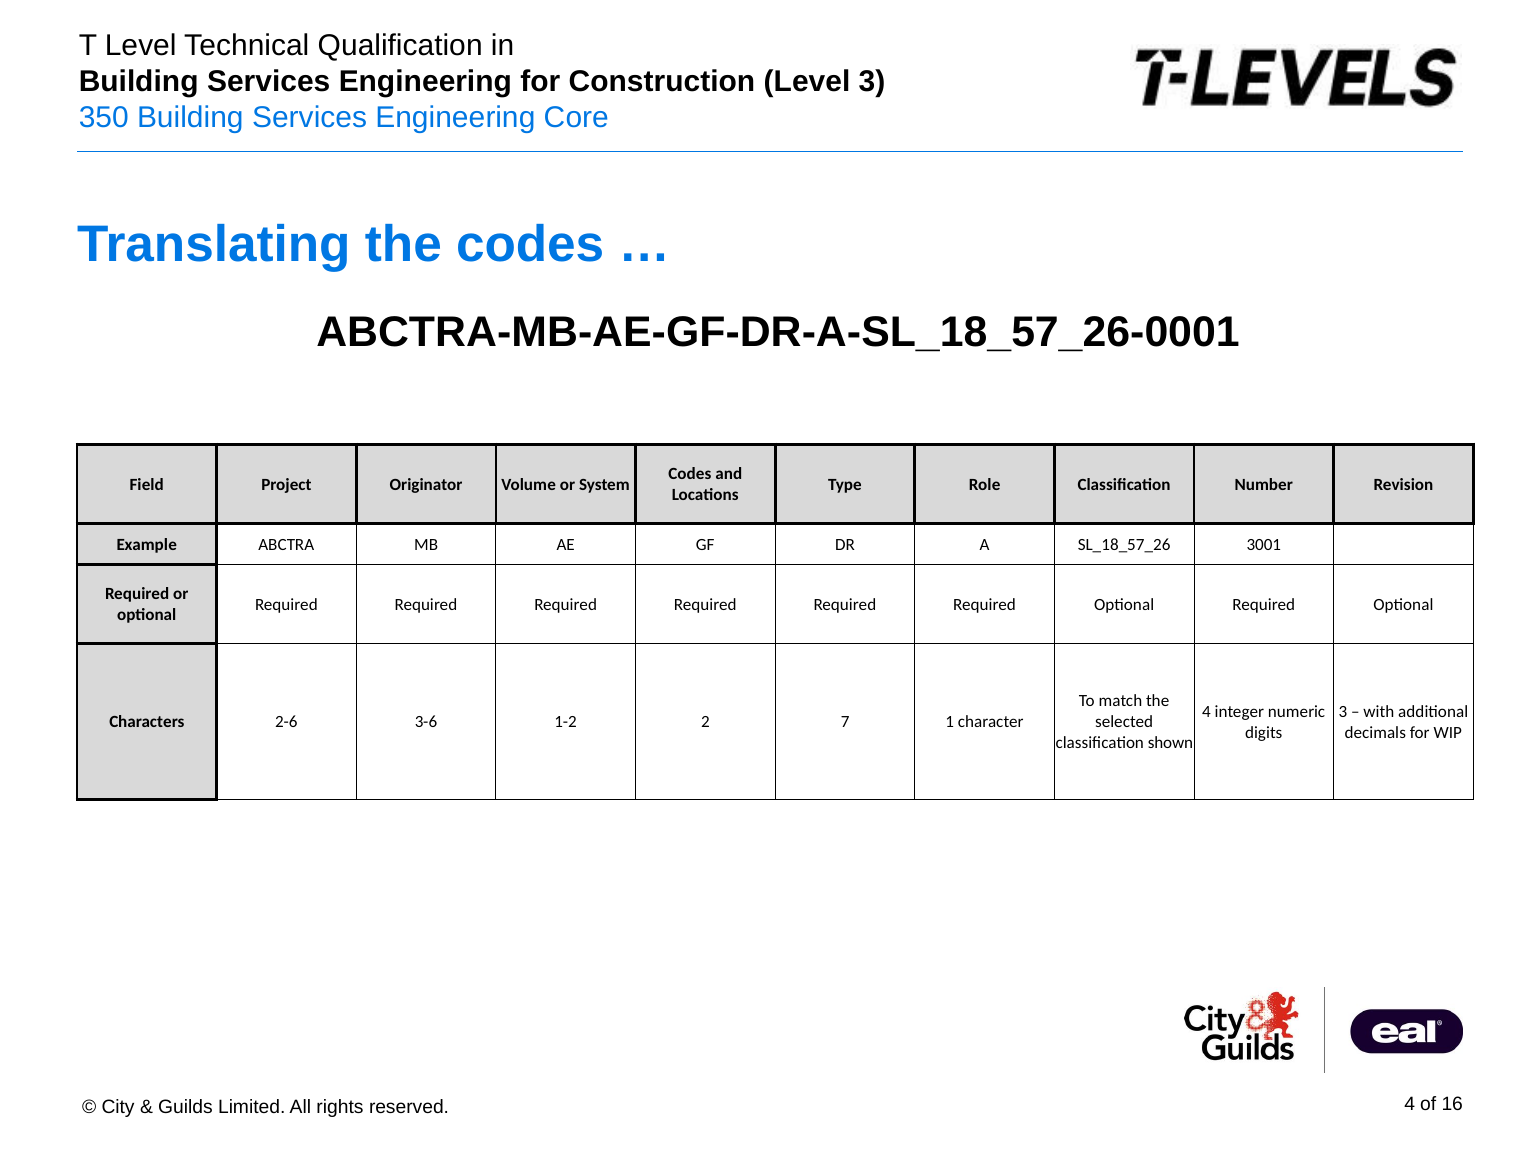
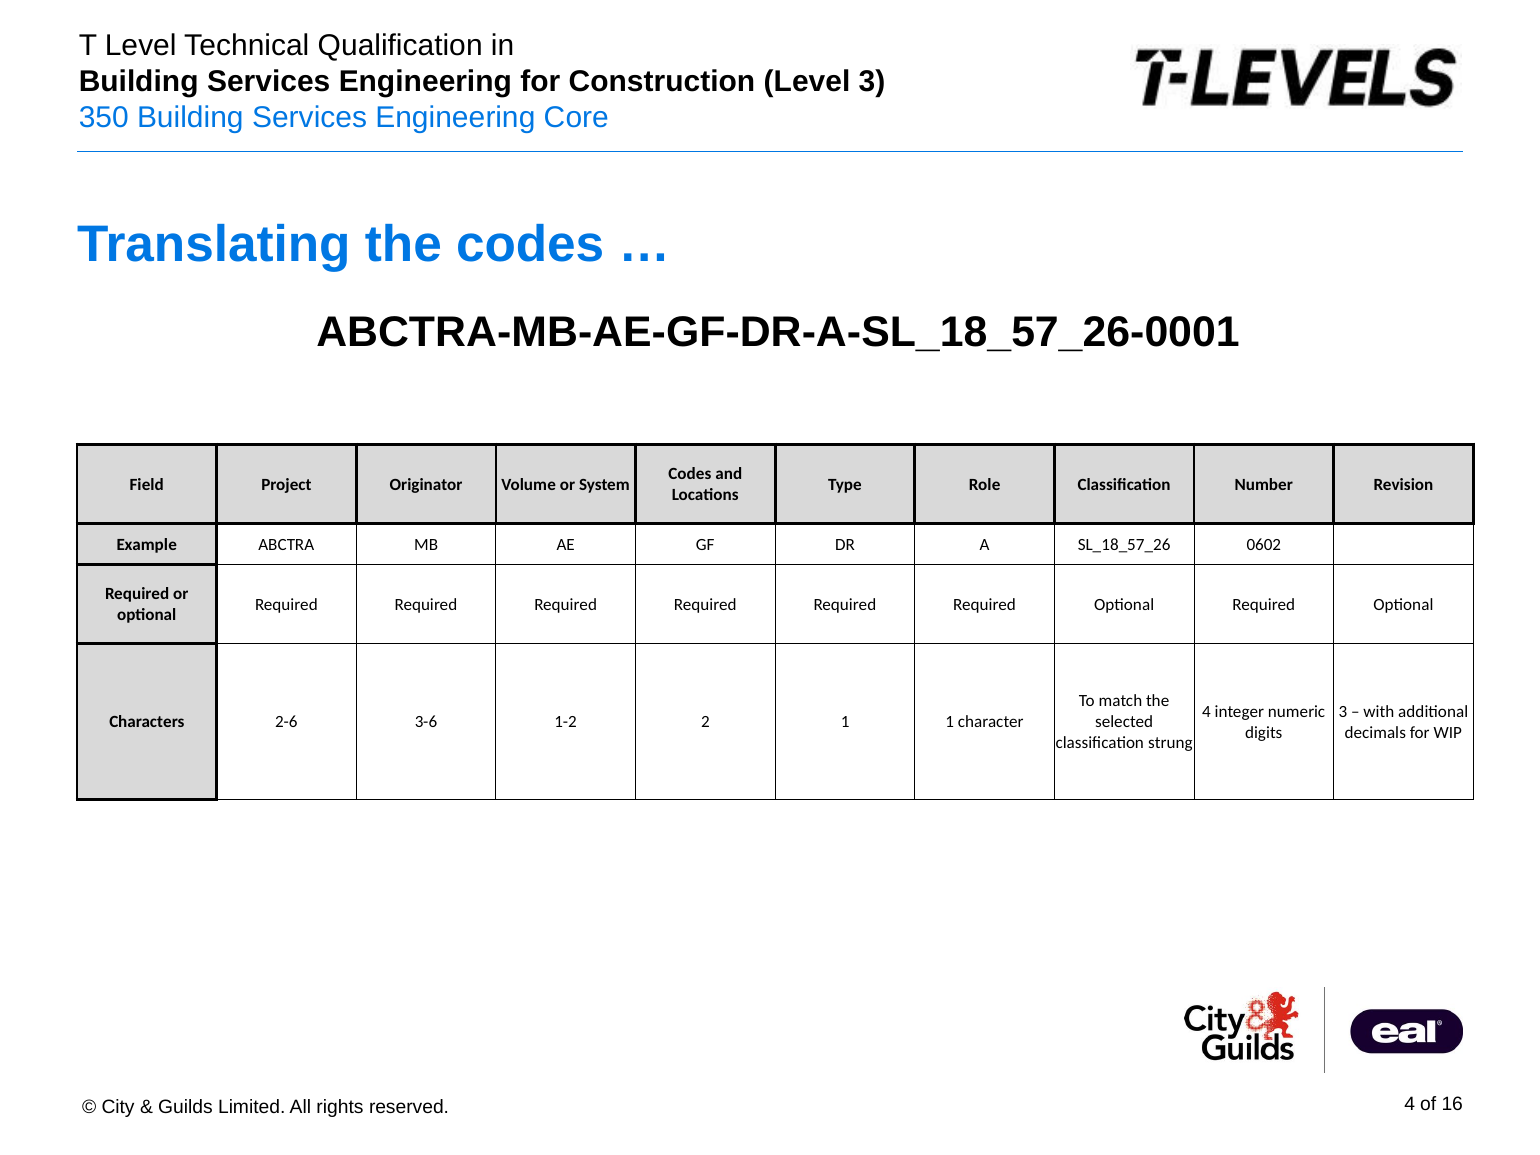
3001: 3001 -> 0602 (1264, 544)
2 7: 7 -> 1 (845, 722)
shown: shown -> strung (1170, 743)
